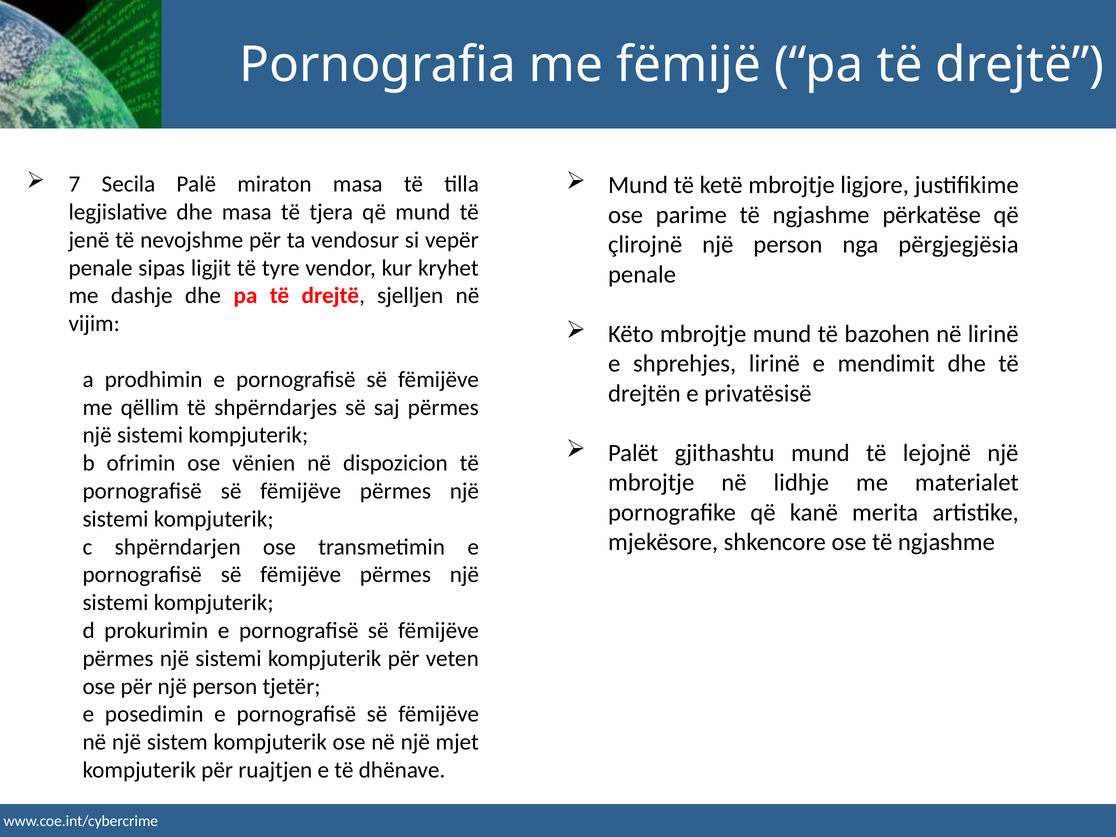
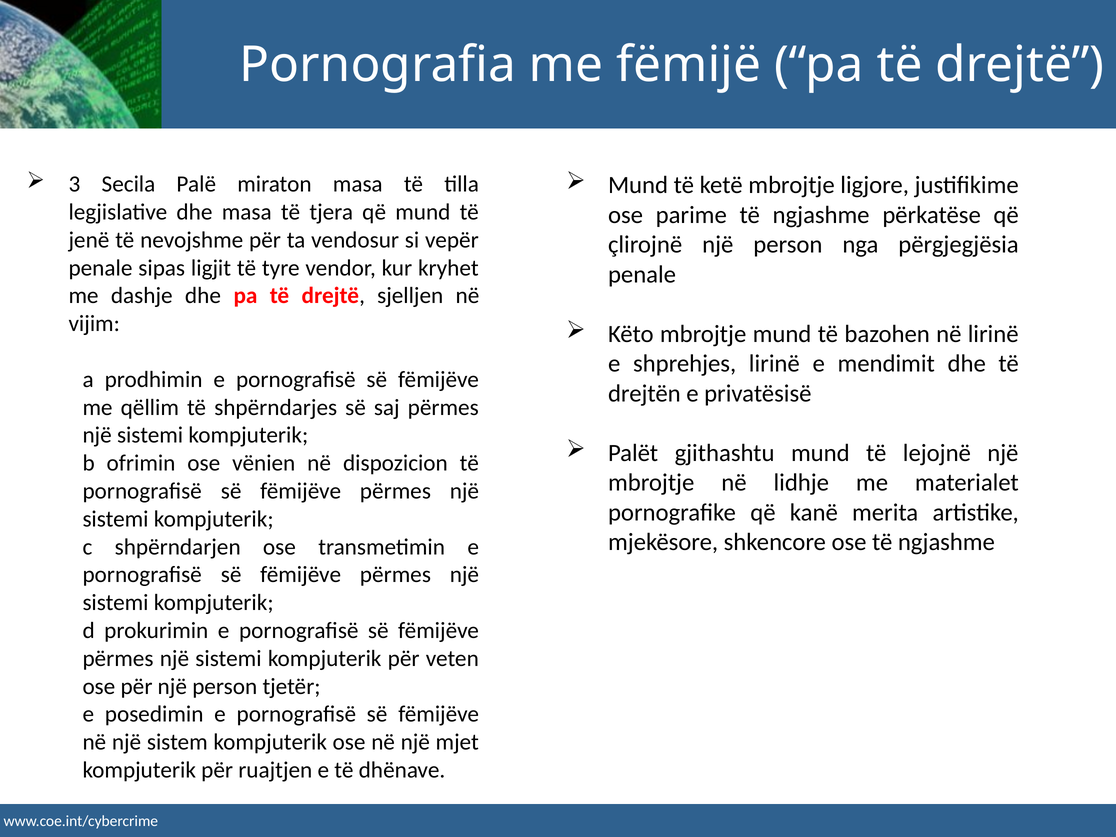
7: 7 -> 3 (74, 184)
